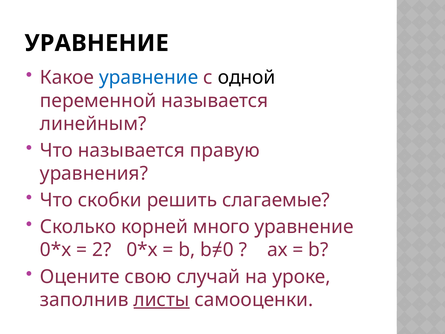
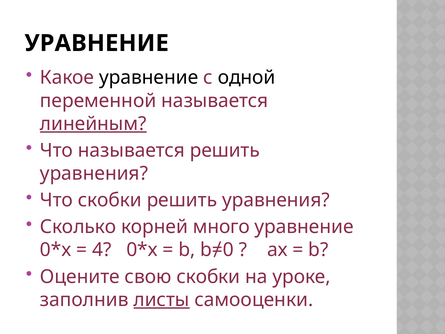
уравнение colour: blue -> black (149, 78)
линейным underline: none -> present (93, 124)
называется правую: правую -> решить (225, 150)
слагаемые: слагаемые -> уравнения (276, 200)
2: 2 -> 4 (102, 250)
свою случай: случай -> скобки (208, 276)
